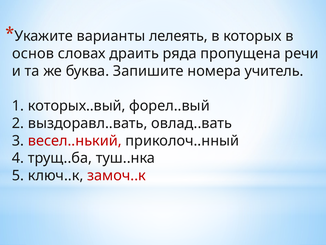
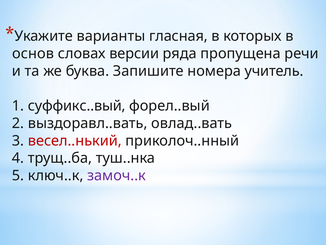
лелеять: лелеять -> гласная (178, 36)
драить: драить -> версии (134, 53)
которых..вый: которых..вый -> суффикс..вый (77, 106)
замоч..к colour: red -> purple (117, 175)
